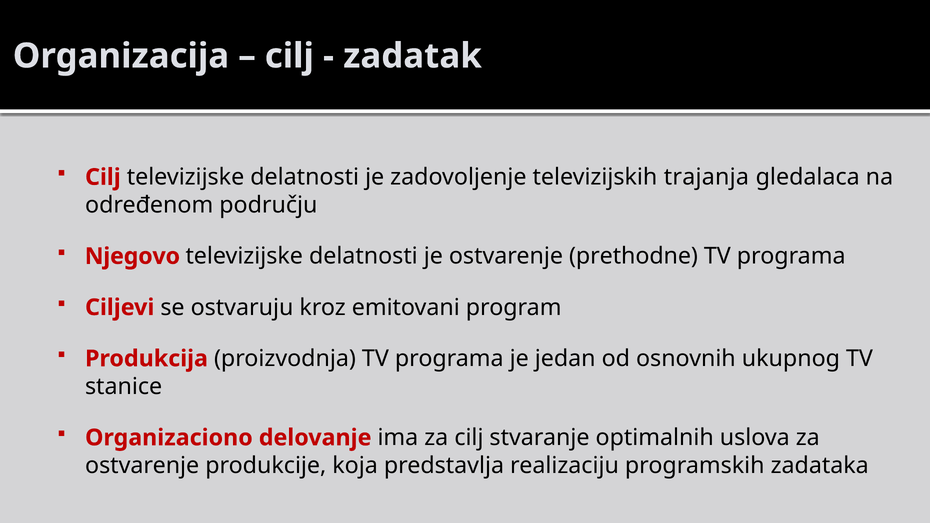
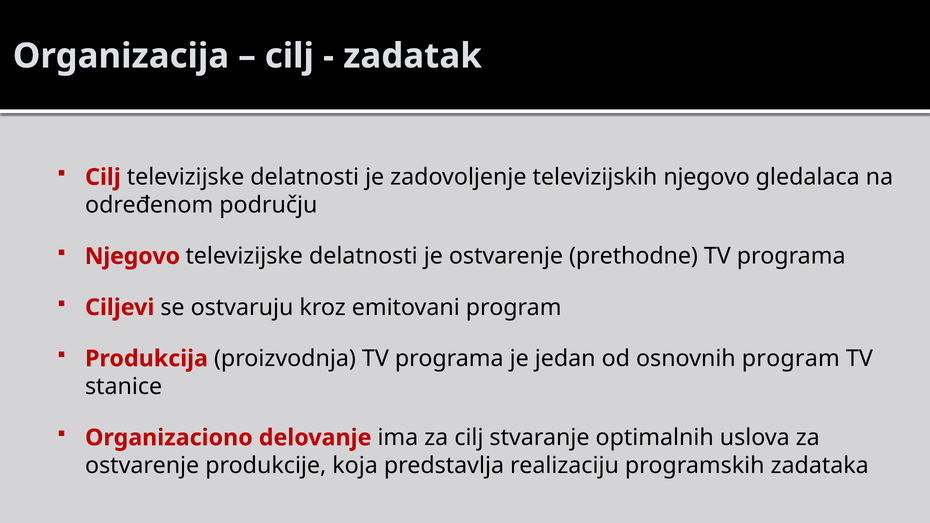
televizijskih trajanja: trajanja -> njegovo (707, 177)
osnovnih ukupnog: ukupnog -> program (791, 359)
